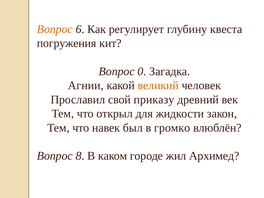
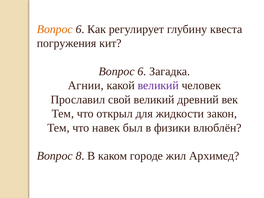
0: 0 -> 6 (142, 71)
великий colour: orange -> purple (158, 85)
свой приказу: приказу -> великий (154, 100)
громко: громко -> физики (172, 128)
